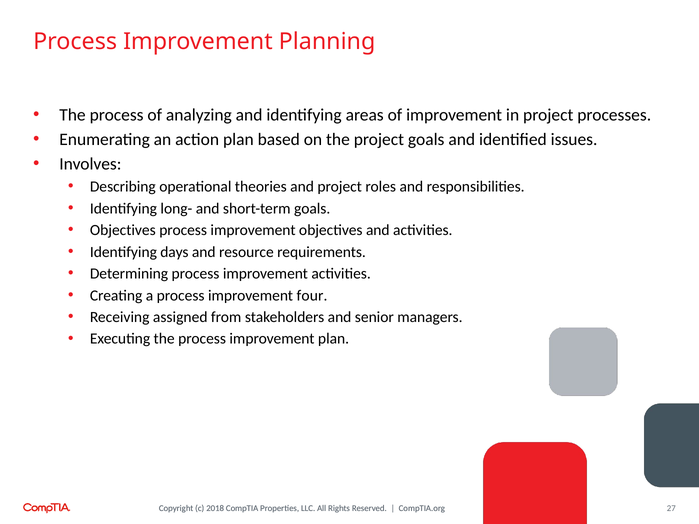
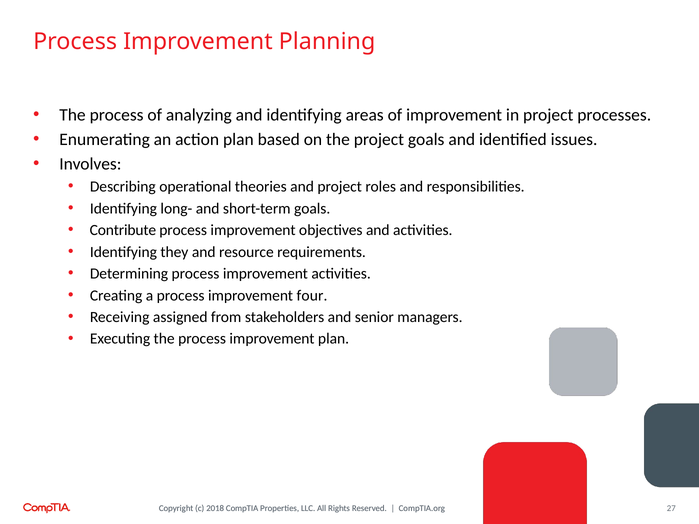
Objectives: Objectives -> Contribute (123, 230)
days: days -> they (174, 252)
